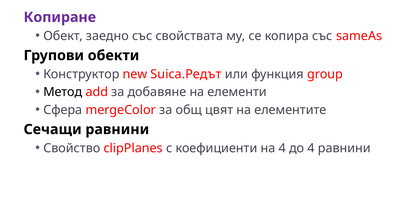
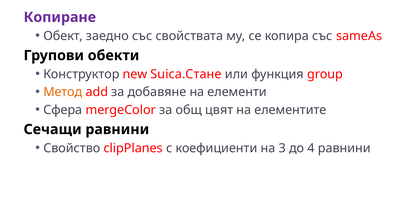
Suica.Редът: Suica.Редът -> Suica.Стане (186, 74)
Метод colour: black -> orange (63, 92)
на 4: 4 -> 3 (282, 148)
